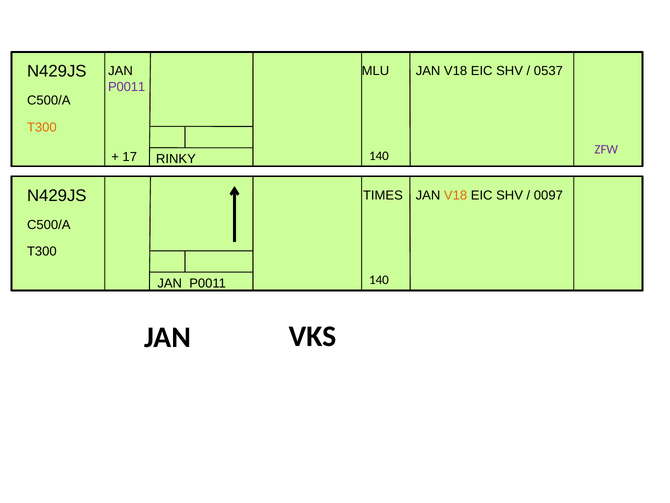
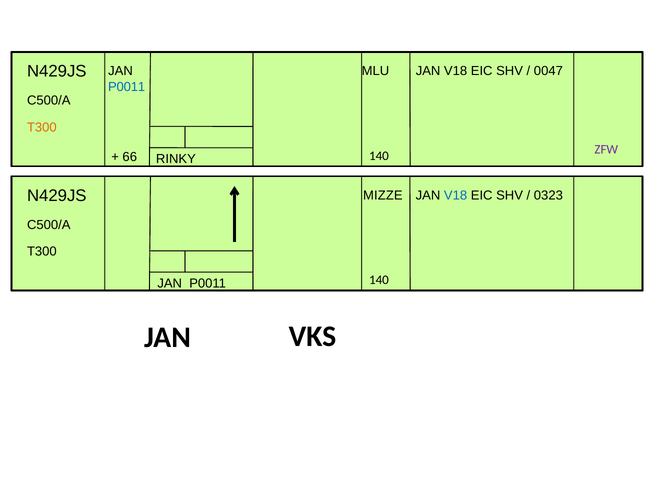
0537: 0537 -> 0047 (548, 71)
P0011 colour: purple -> blue (127, 87)
17: 17 -> 66 (130, 157)
TIMES: TIMES -> MIZZE (383, 195)
V18 colour: orange -> blue (456, 195)
0097: 0097 -> 0323 (548, 195)
